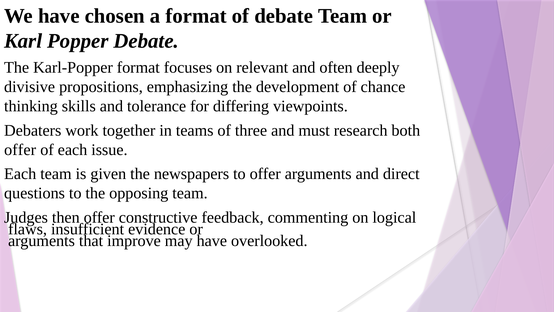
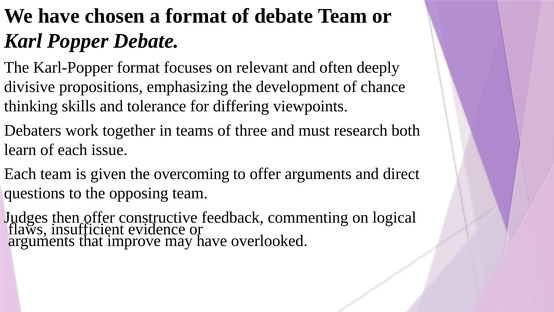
offer: offer -> learn (20, 150)
newspapers: newspapers -> overcoming (192, 174)
